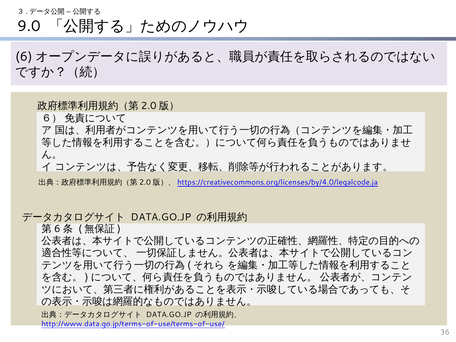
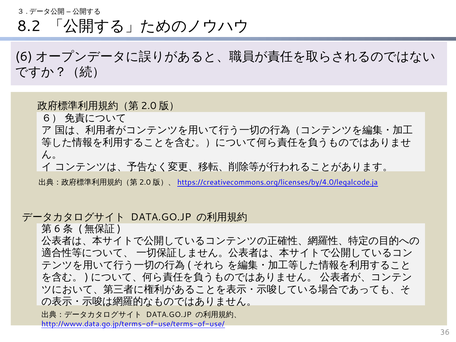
9.0: 9.0 -> 8.2 (29, 26)
